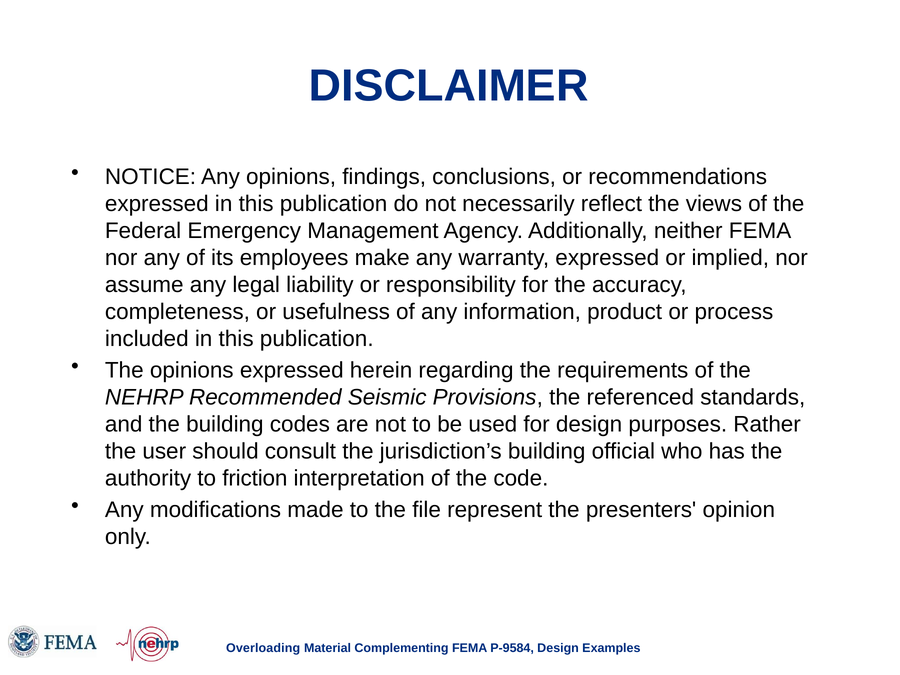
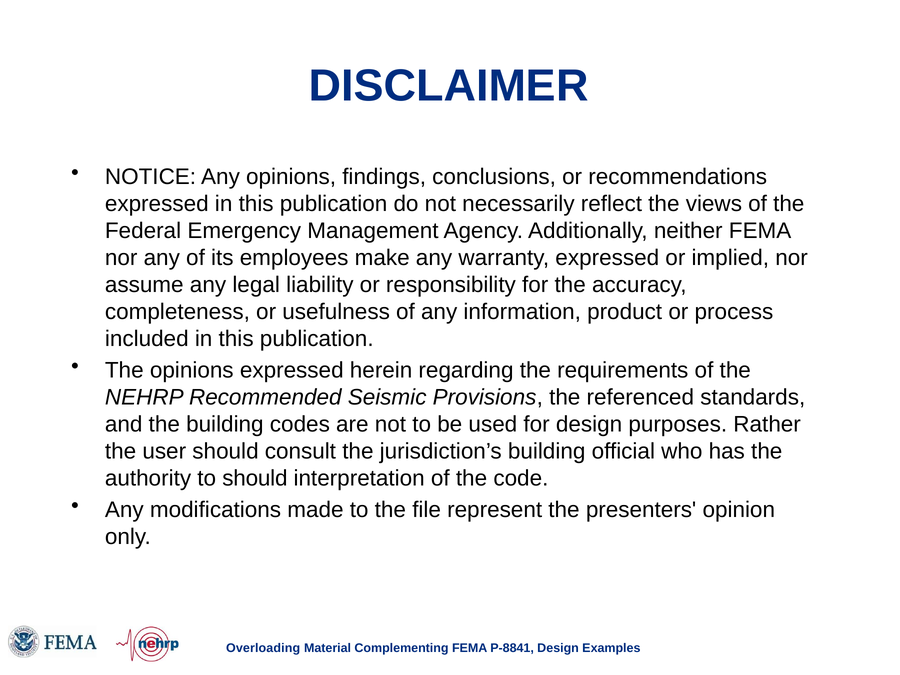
to friction: friction -> should (255, 478)
P-9584: P-9584 -> P-8841 (512, 648)
